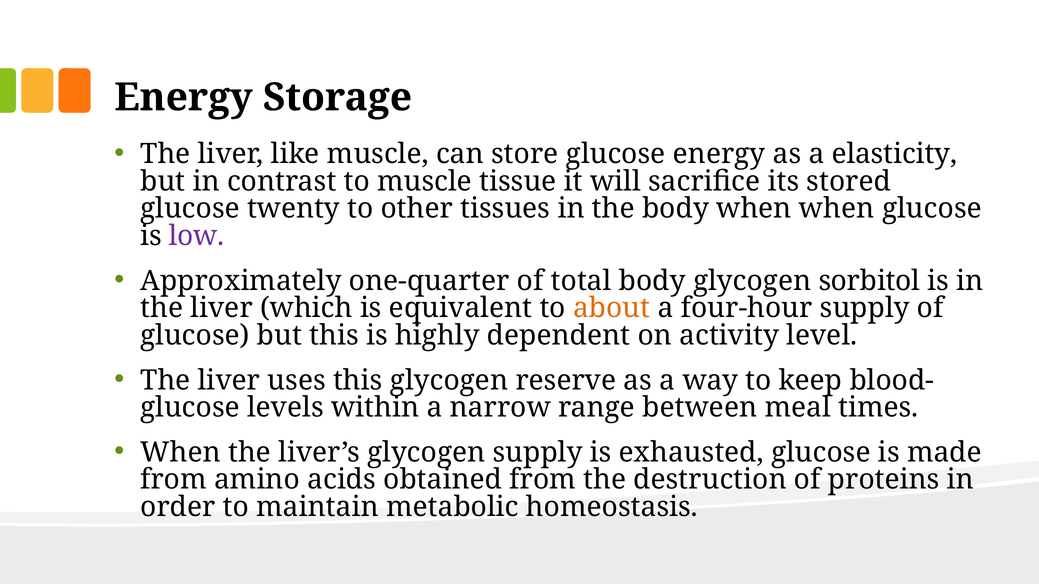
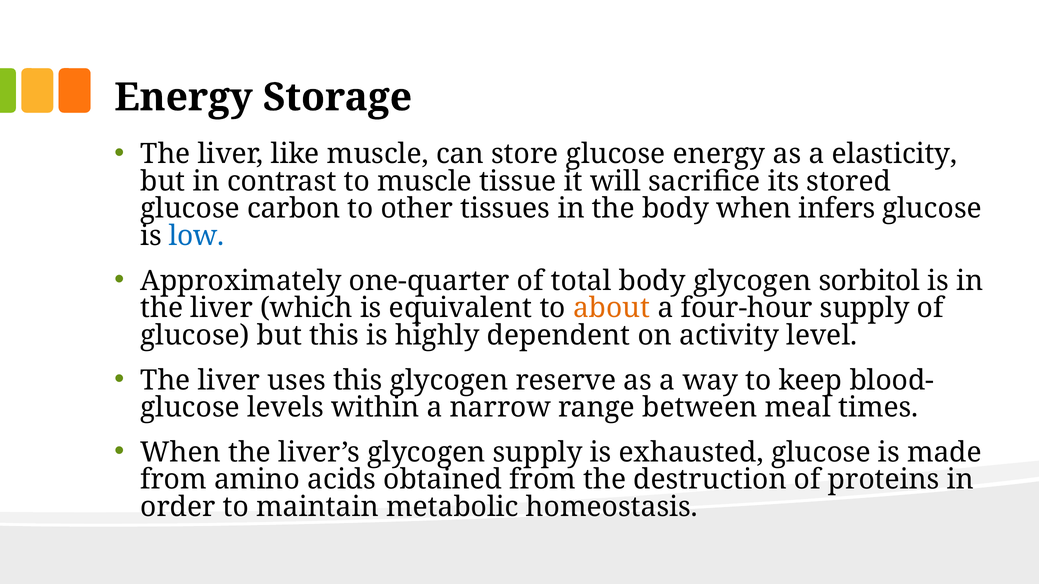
twenty: twenty -> carbon (294, 209)
when when: when -> infers (837, 209)
low colour: purple -> blue (197, 236)
